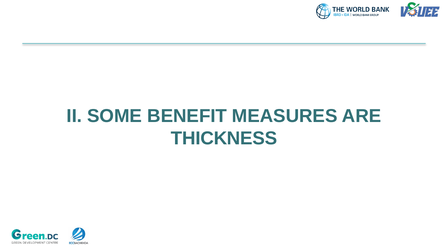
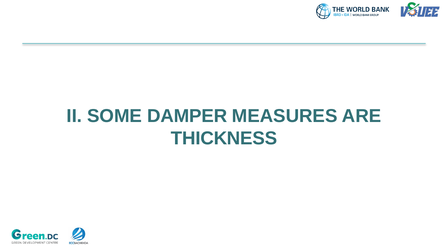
BENEFIT: BENEFIT -> DAMPER (187, 116)
